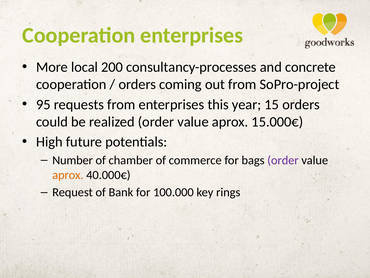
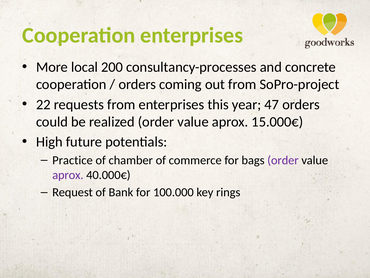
95: 95 -> 22 (43, 104)
15: 15 -> 47 (272, 104)
Number: Number -> Practice (72, 160)
aprox colour: orange -> purple (68, 175)
